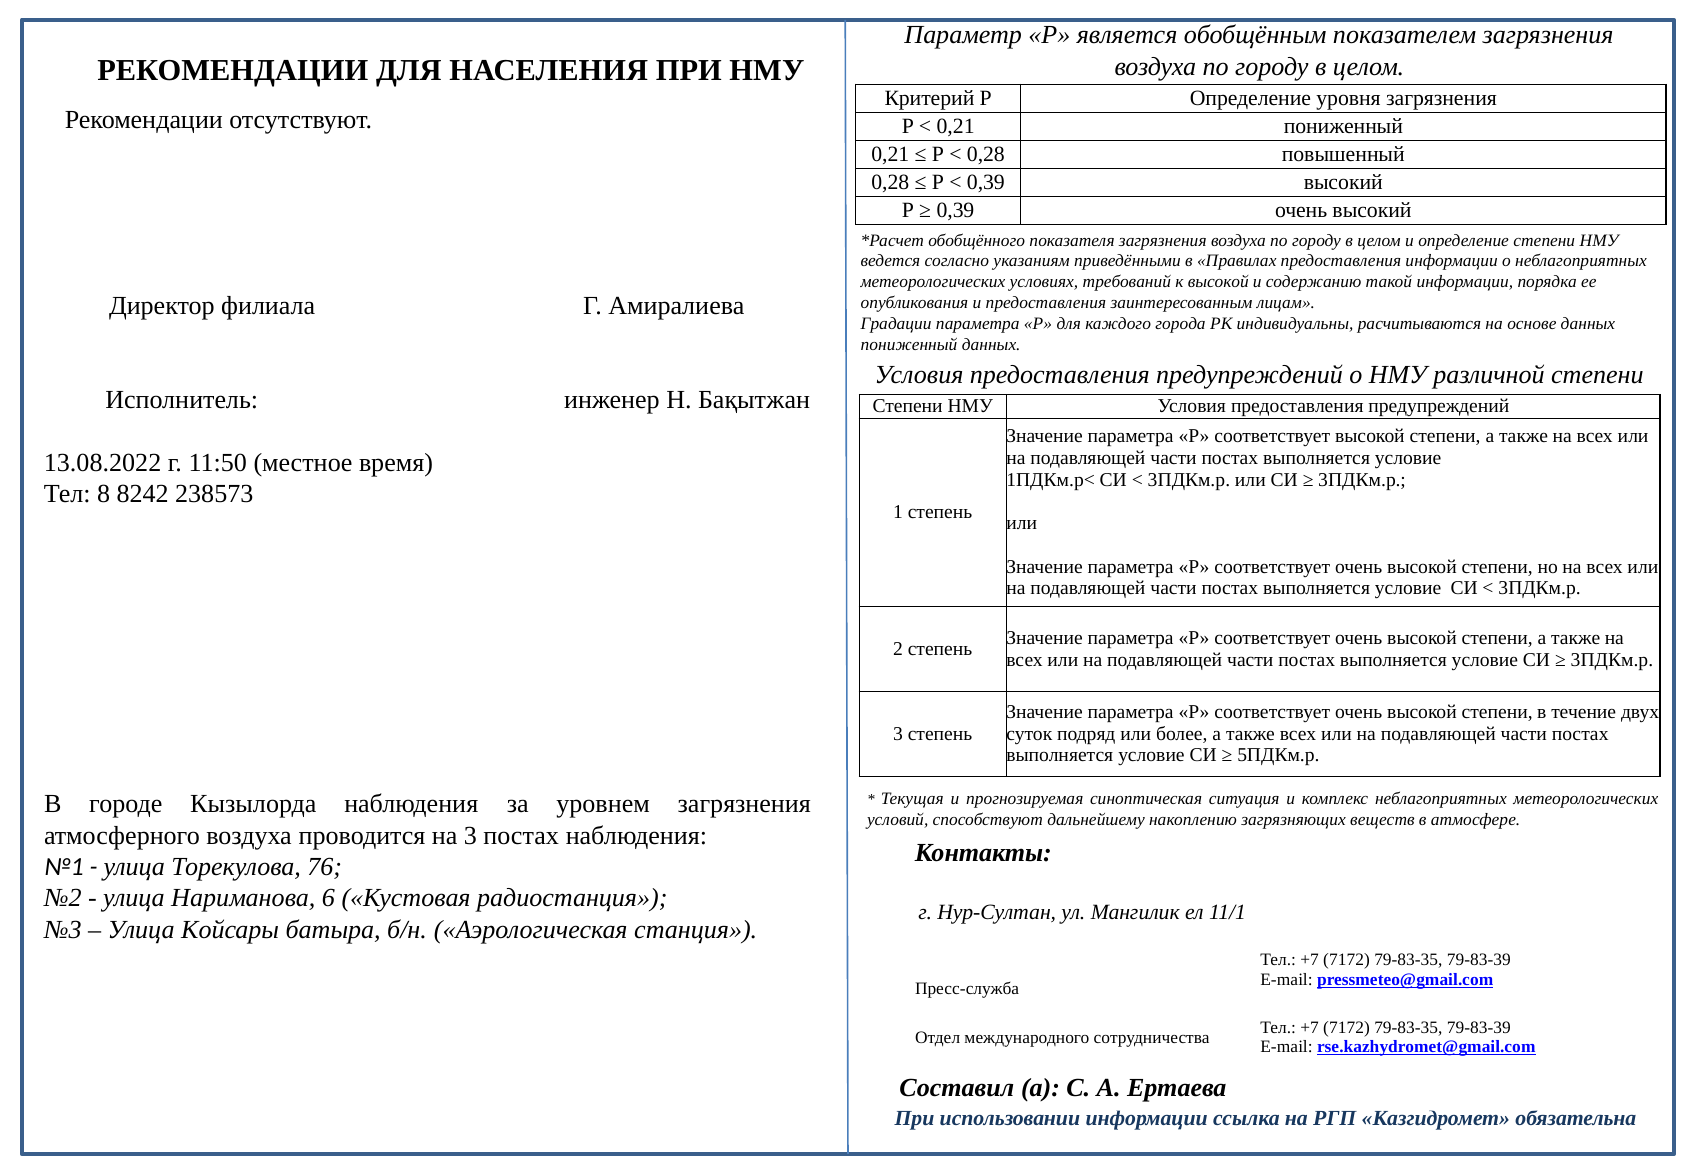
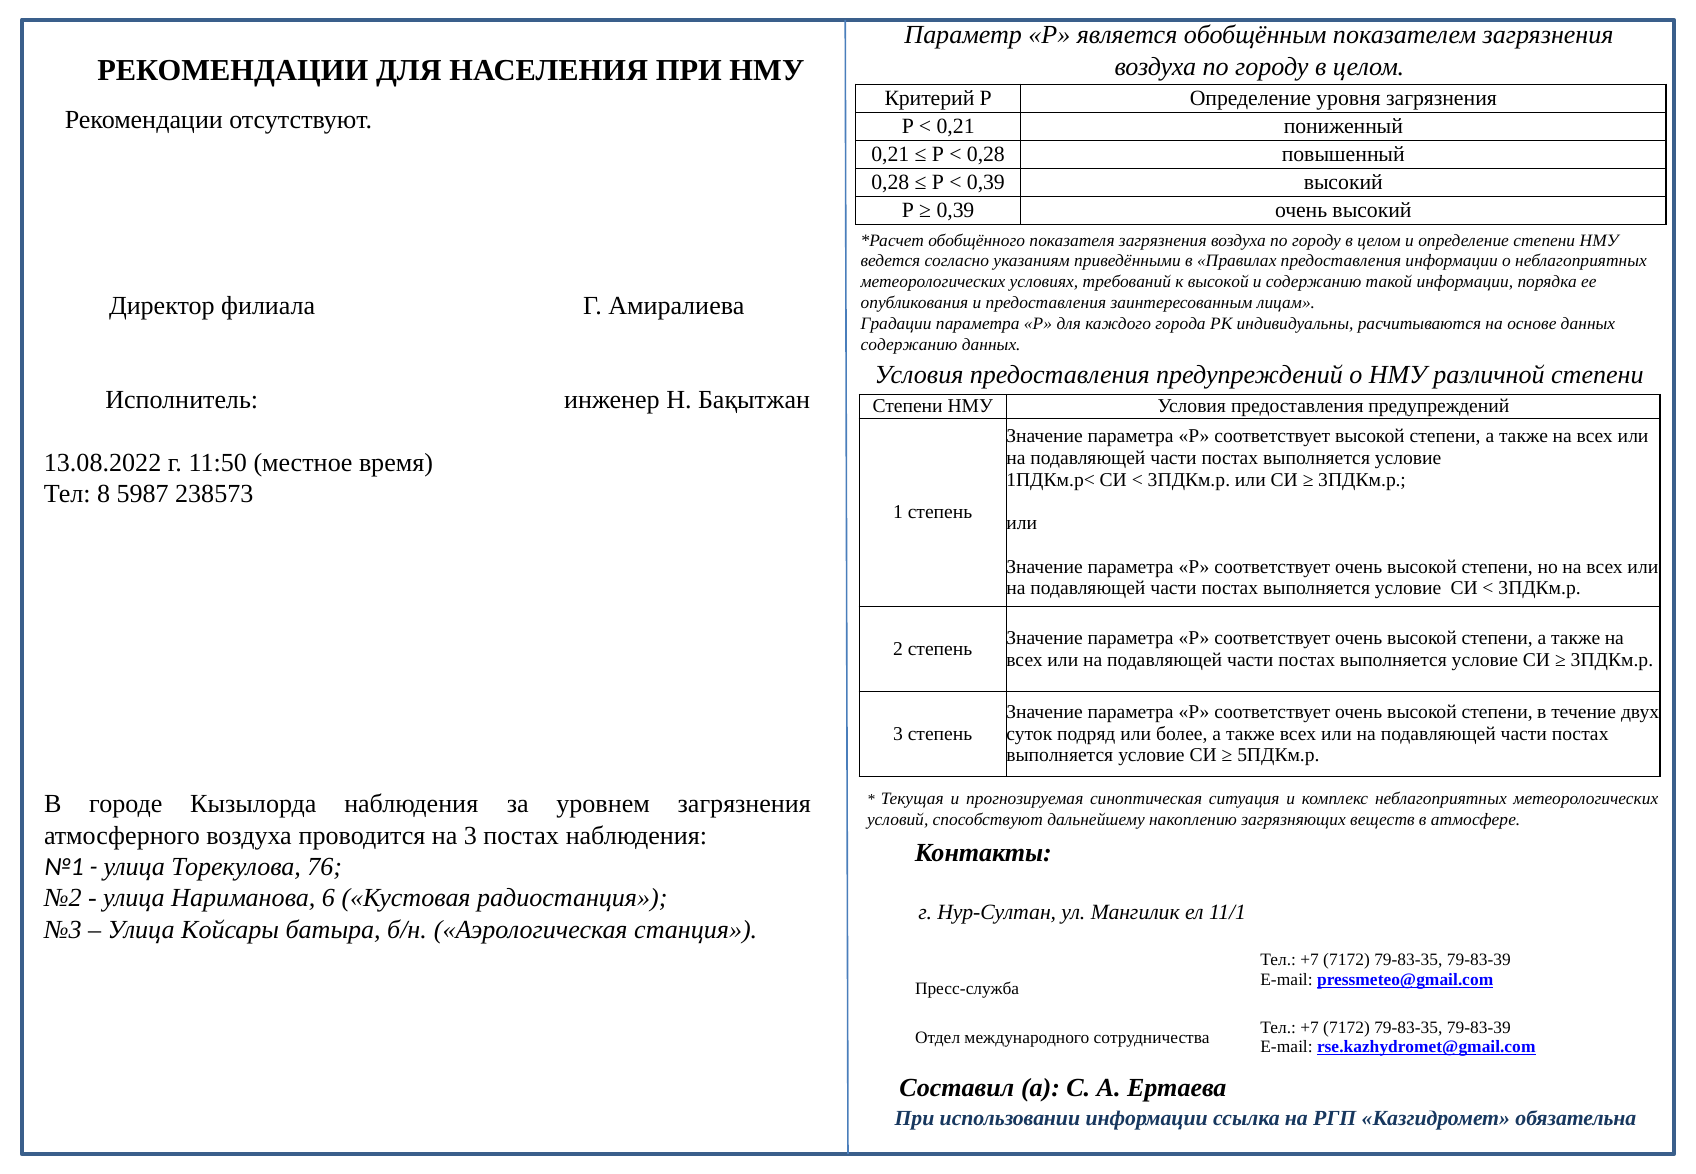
пониженный: пониженный -> содержанию (909, 345)
8242: 8242 -> 5987 (143, 494)
